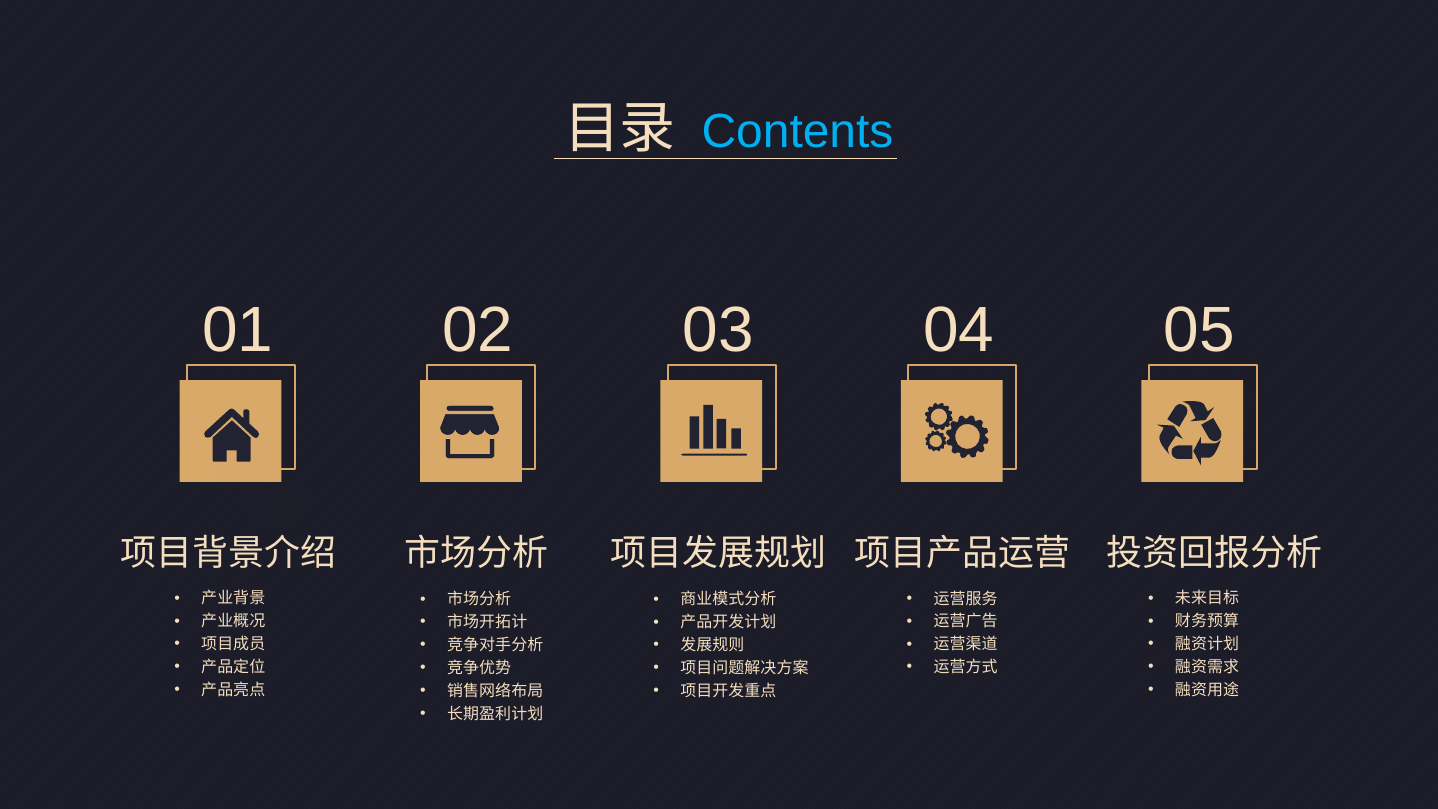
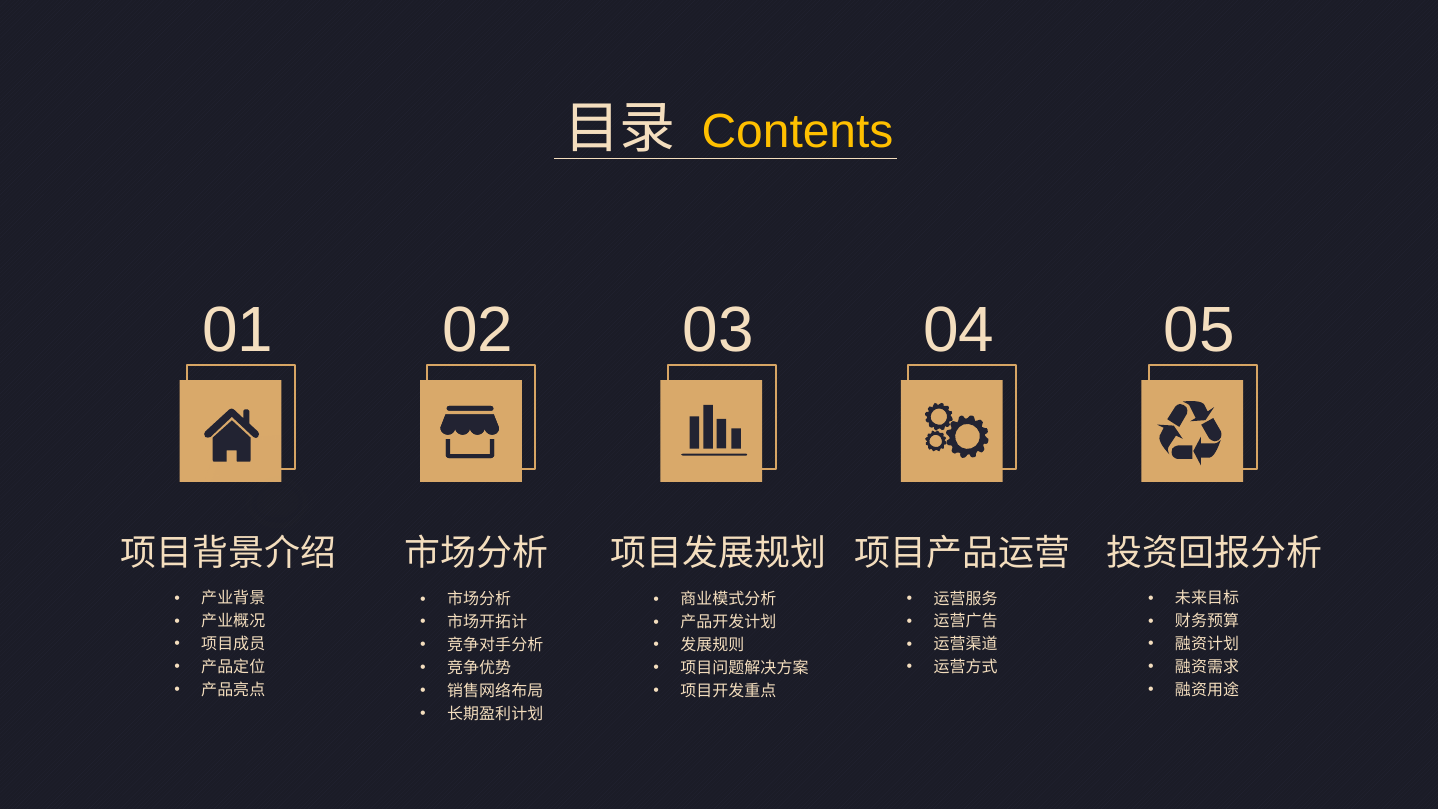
Contents colour: light blue -> yellow (797, 132)
